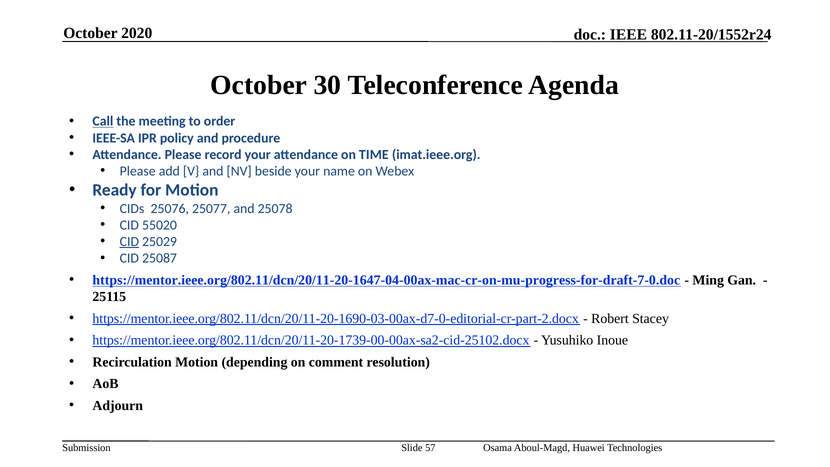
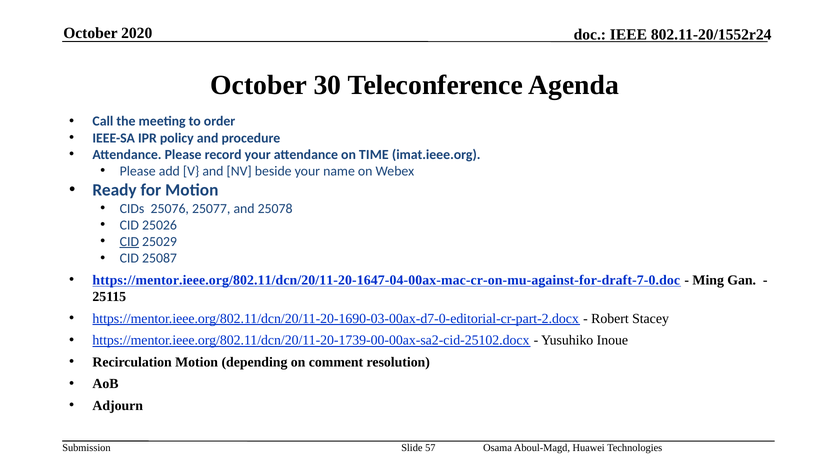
Call underline: present -> none (103, 121)
55020: 55020 -> 25026 (160, 225)
https://mentor.ieee.org/802.11/dcn/20/11-20-1647-04-00ax-mac-cr-on-mu-progress-for-draft-7-0.doc: https://mentor.ieee.org/802.11/dcn/20/11-20-1647-04-00ax-mac-cr-on-mu-progress-for-draft-7-0.doc -> https://mentor.ieee.org/802.11/dcn/20/11-20-1647-04-00ax-mac-cr-on-mu-against-for-draft-7-0.doc (386, 280)
